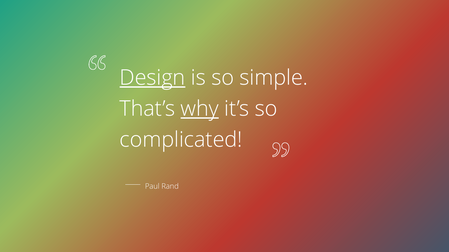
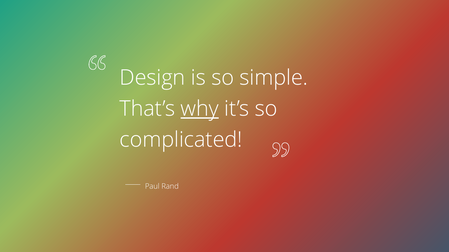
Design underline: present -> none (152, 78)
